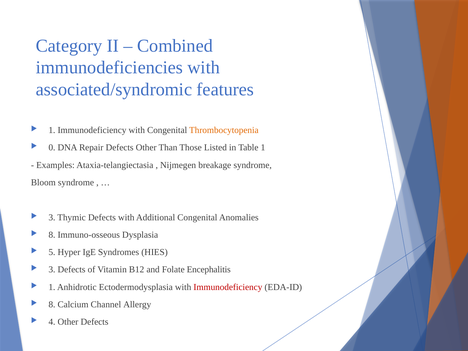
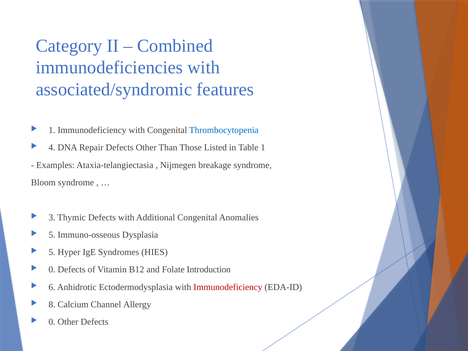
Thrombocytopenia colour: orange -> blue (224, 130)
0: 0 -> 4 (52, 148)
8: 8 -> 5 (52, 235)
3: 3 -> 0 (52, 270)
Encephalitis: Encephalitis -> Introduction (209, 270)
1: 1 -> 6 (52, 287)
4: 4 -> 0 (52, 322)
